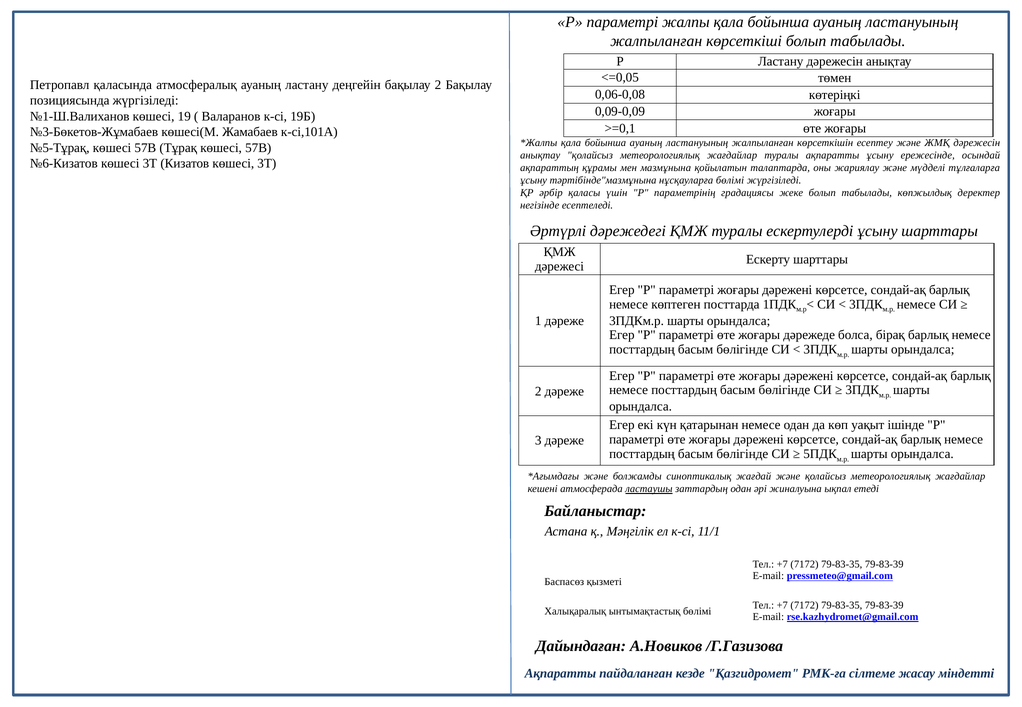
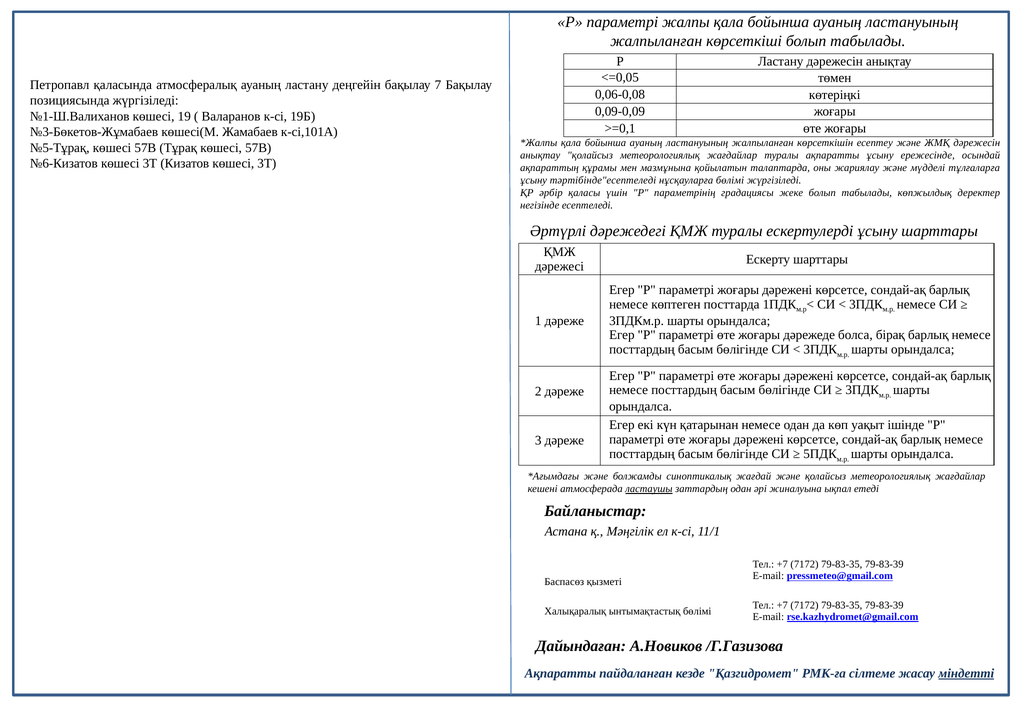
бақылау 2: 2 -> 7 (438, 85)
тәртібінде"мазмұнына: тәртібінде"мазмұнына -> тәртібінде"есептеледі (603, 180)
міндетті underline: none -> present (966, 674)
